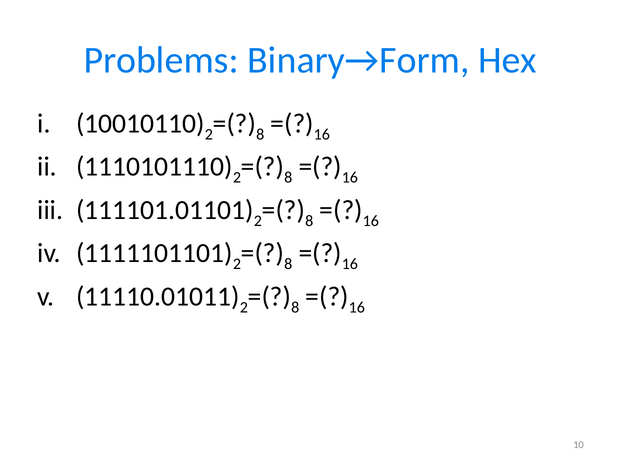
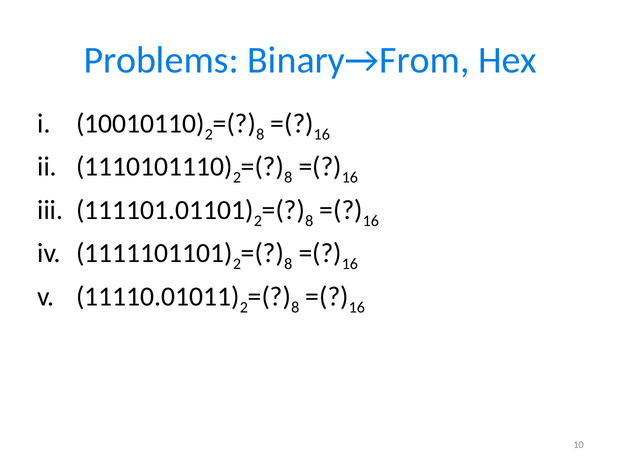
Binary→Form: Binary→Form -> Binary→From (358, 60)
